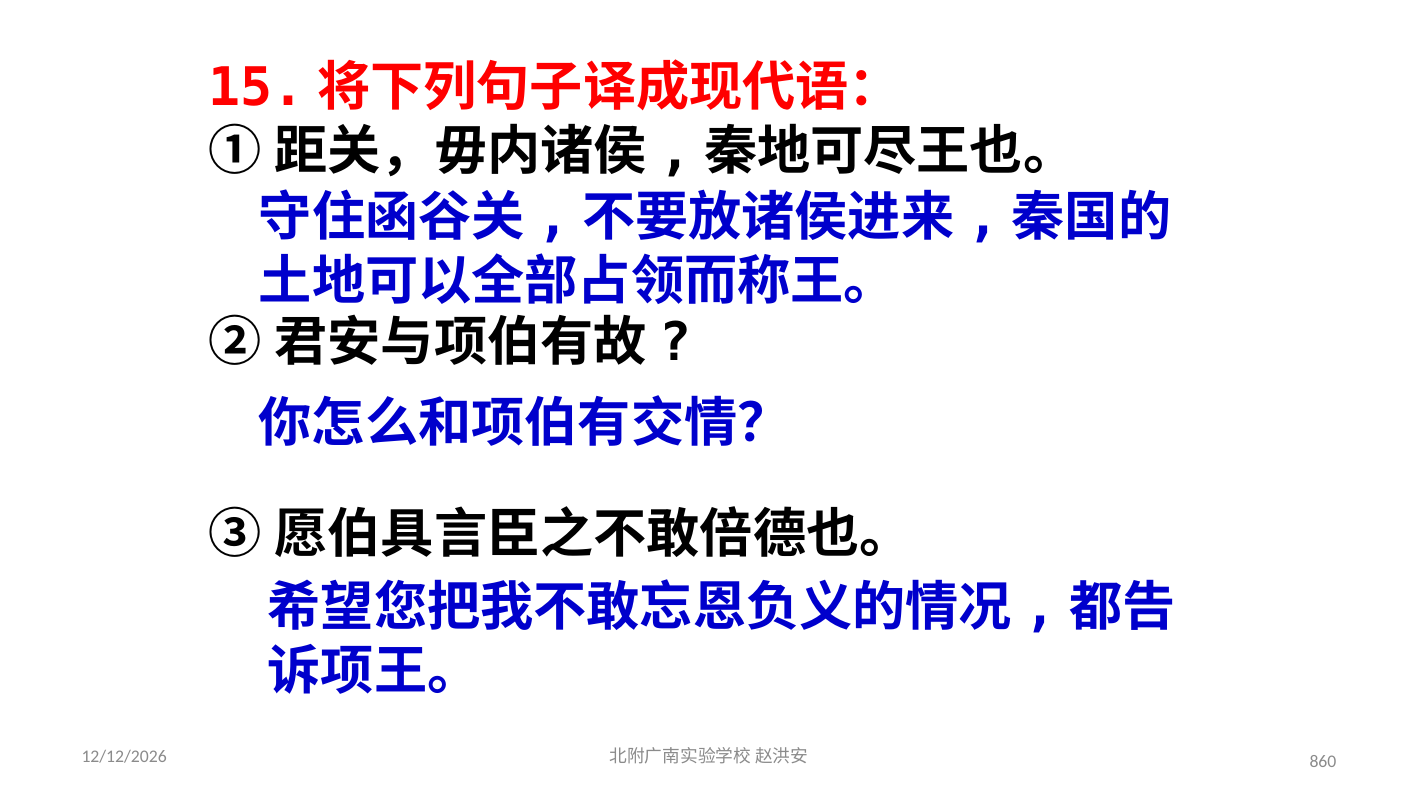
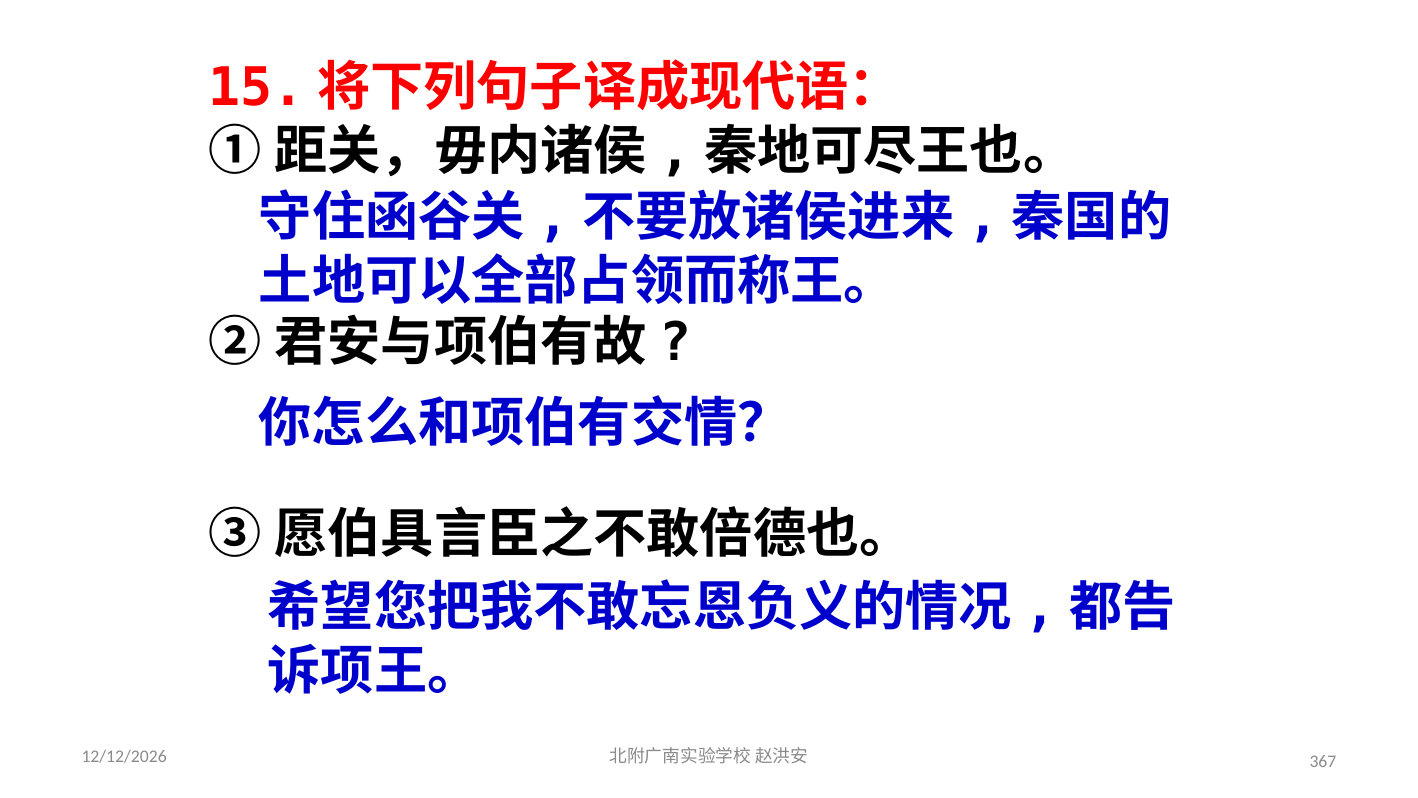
860: 860 -> 367 (1323, 762)
